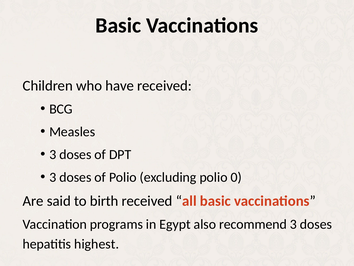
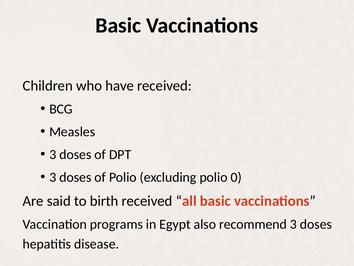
highest: highest -> disease (97, 244)
